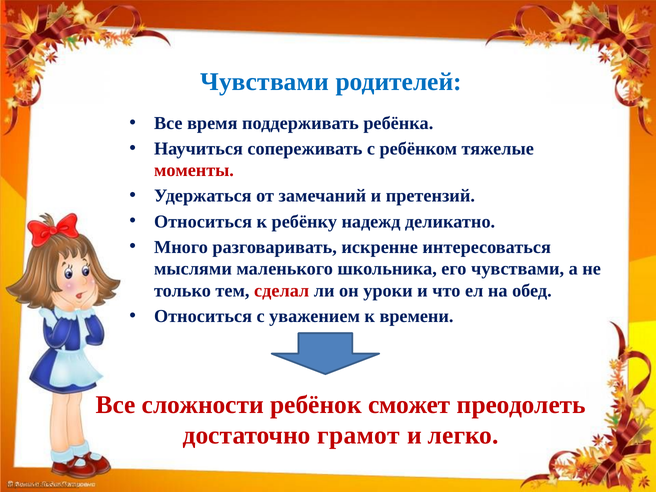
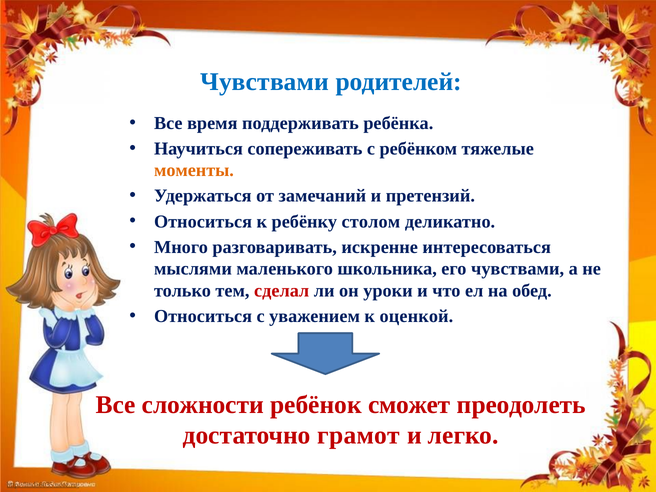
моменты colour: red -> orange (194, 170)
надежд: надежд -> столом (371, 221)
времени: времени -> оценкой (416, 316)
